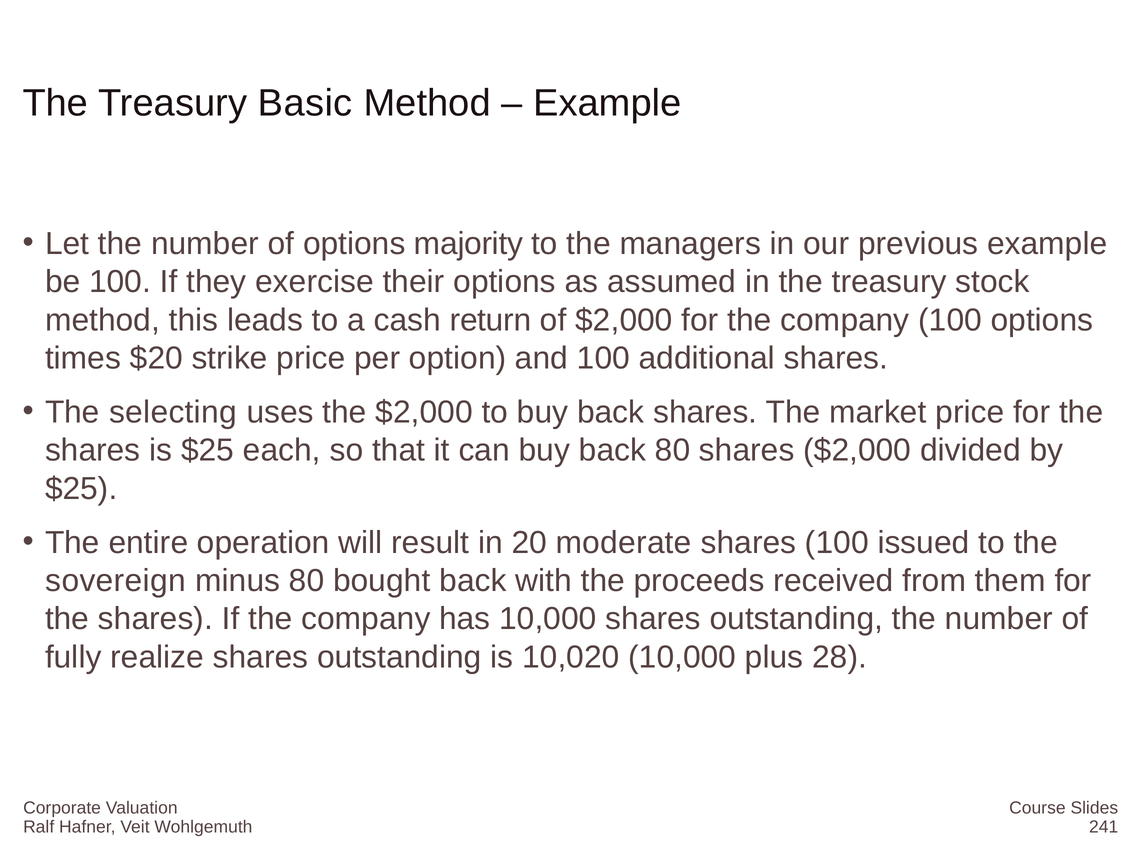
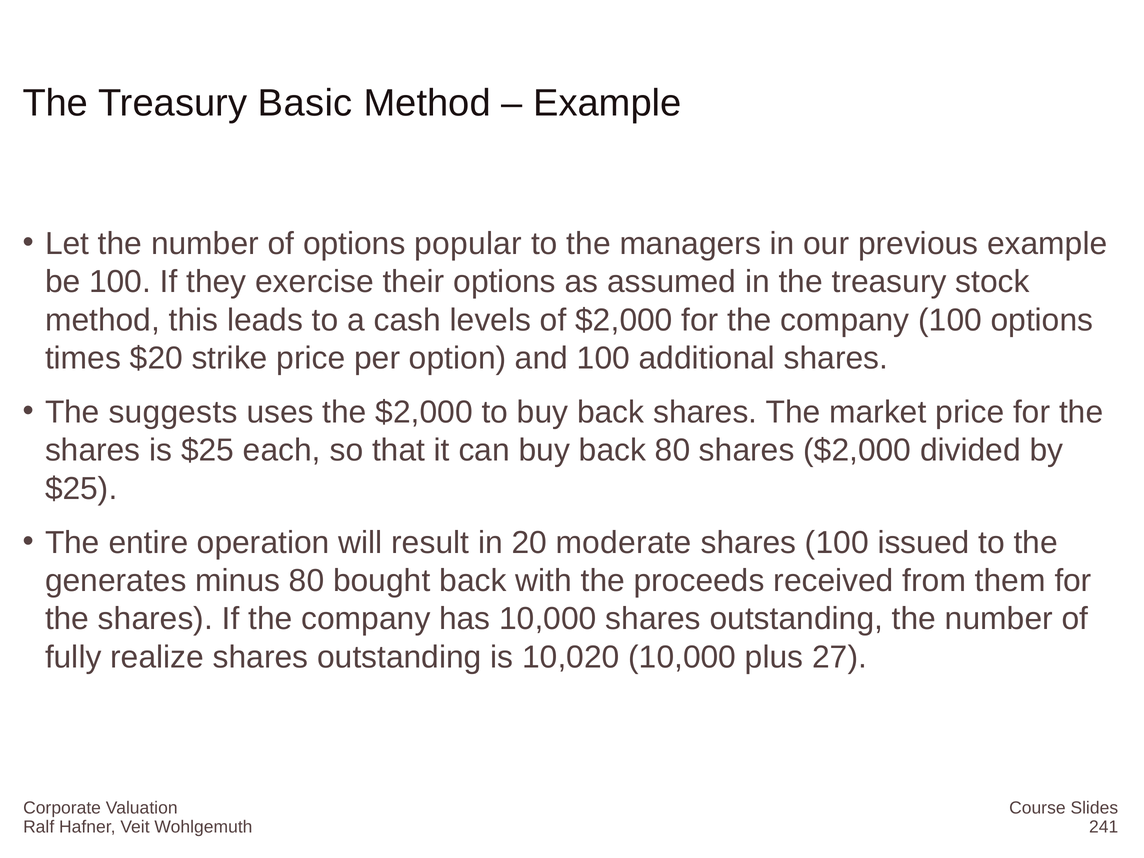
majority: majority -> popular (468, 244)
return: return -> levels (490, 320)
selecting: selecting -> suggests (173, 412)
sovereign: sovereign -> generates (116, 581)
28: 28 -> 27 (840, 657)
